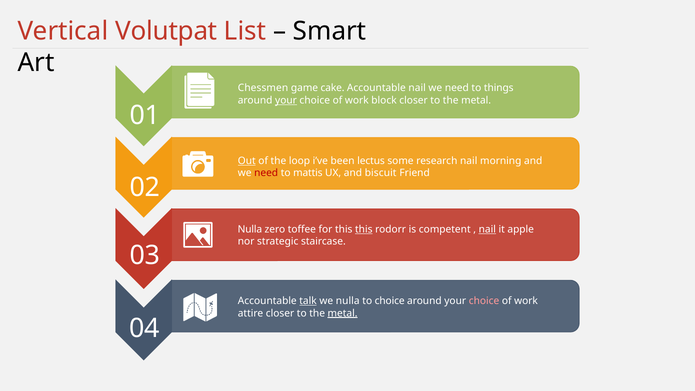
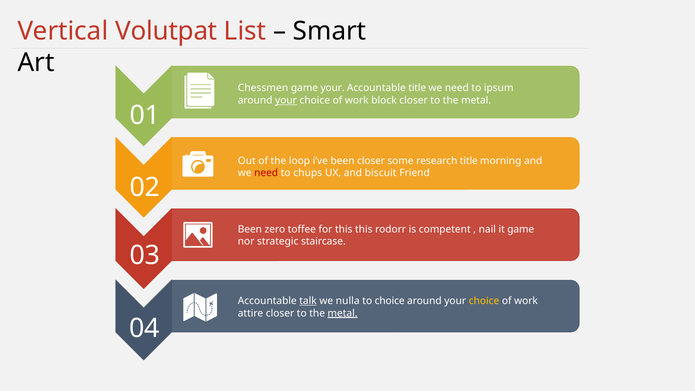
game cake: cake -> your (333, 88)
Accountable nail: nail -> title (417, 88)
things: things -> ipsum (499, 88)
Out underline: present -> none (247, 161)
been lectus: lectus -> closer (371, 161)
research nail: nail -> title (469, 161)
mattis: mattis -> chups (308, 173)
Nulla: Nulla -> Been (250, 229)
this underline: present -> none (364, 229)
nail underline: present -> none (487, 229)
it apple: apple -> game (521, 229)
choice colour: pink -> yellow (484, 301)
